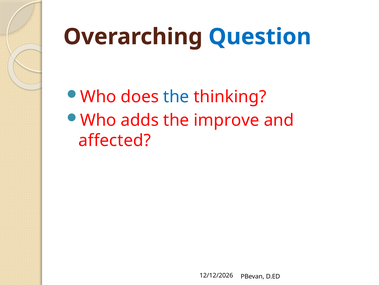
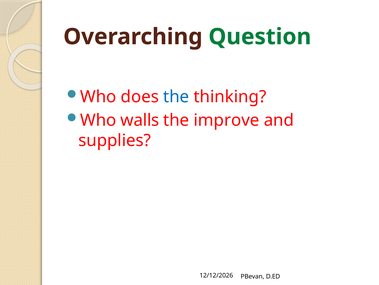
Question colour: blue -> green (260, 37)
adds: adds -> walls (140, 120)
affected: affected -> supplies (115, 140)
